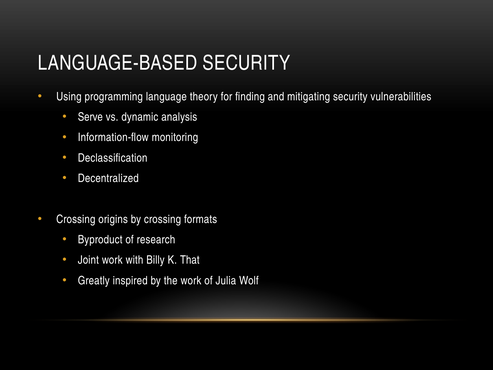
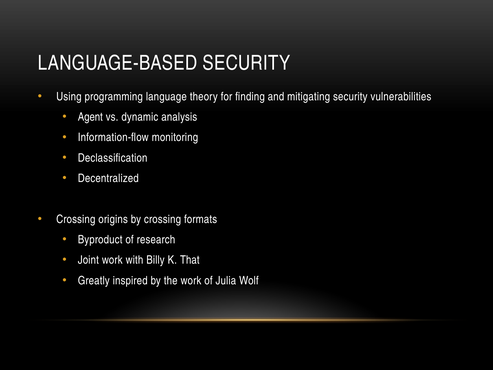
Serve: Serve -> Agent (90, 117)
